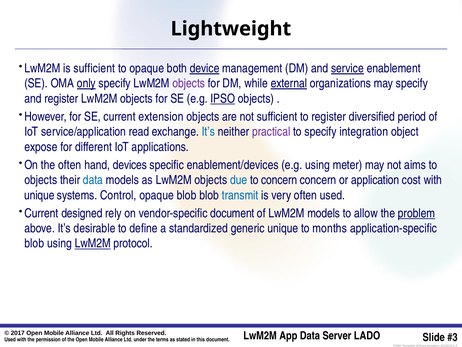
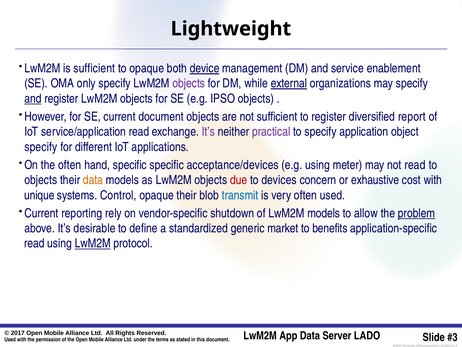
service underline: present -> none (347, 68)
only underline: present -> none (86, 83)
and underline: none -> present (33, 98)
IPSO underline: present -> none (223, 98)
current extension: extension -> document (161, 117)
period: period -> report (412, 117)
It’s colour: blue -> purple (208, 132)
integration: integration -> application (364, 132)
expose: expose -> specify (41, 147)
hand devices: devices -> specific (130, 165)
enablement/devices: enablement/devices -> acceptance/devices (233, 165)
not aims: aims -> read (415, 165)
data colour: blue -> orange (93, 180)
due colour: blue -> red (239, 180)
to concern: concern -> devices (279, 180)
application: application -> exhaustive (375, 180)
opaque blob: blob -> their (187, 195)
designed: designed -> reporting (82, 213)
vendor-specific document: document -> shutdown (232, 213)
generic unique: unique -> market (283, 228)
months: months -> benefits (330, 228)
blob: blob -> read (34, 243)
